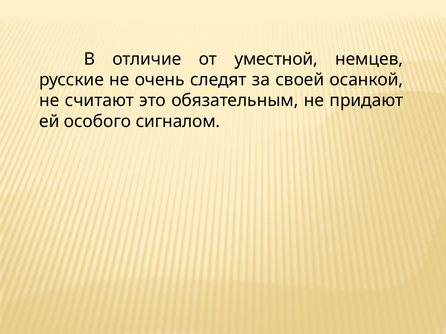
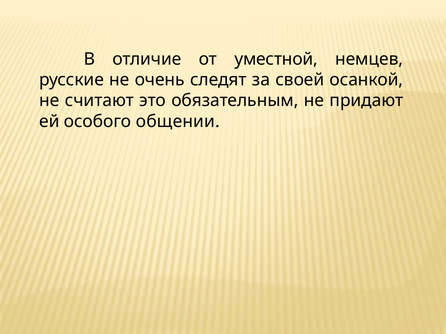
сигналом: сигналом -> общении (178, 122)
